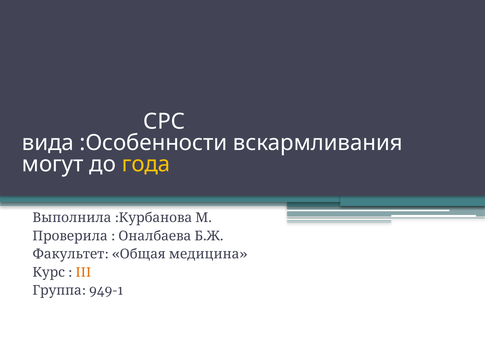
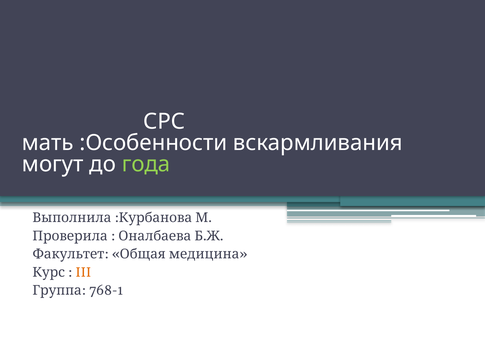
вида: вида -> мать (48, 143)
года colour: yellow -> light green (146, 165)
949-1: 949-1 -> 768-1 (106, 291)
